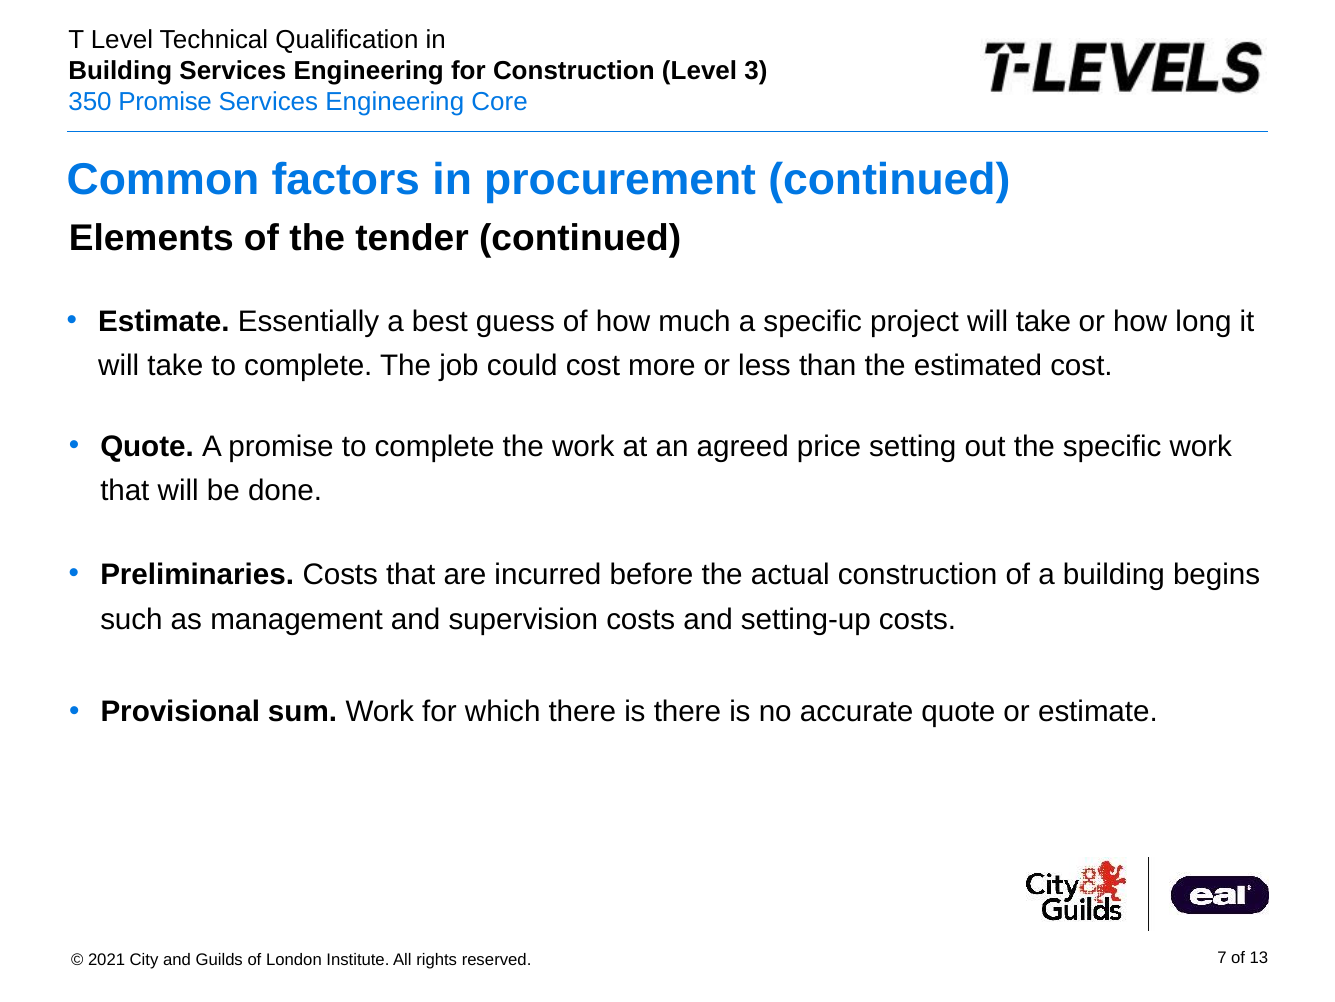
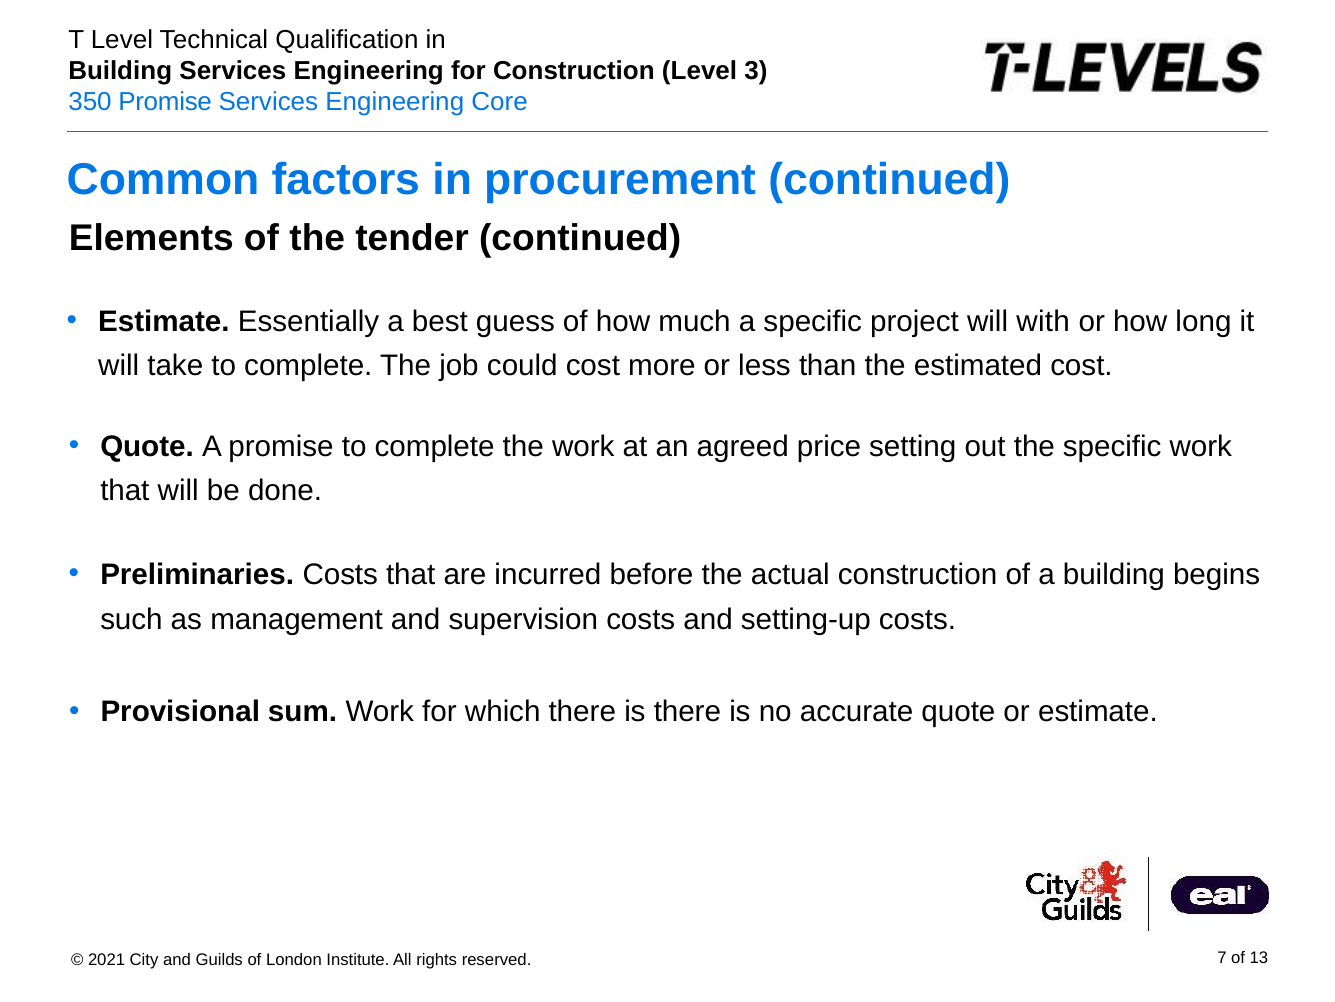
project will take: take -> with (1043, 321)
